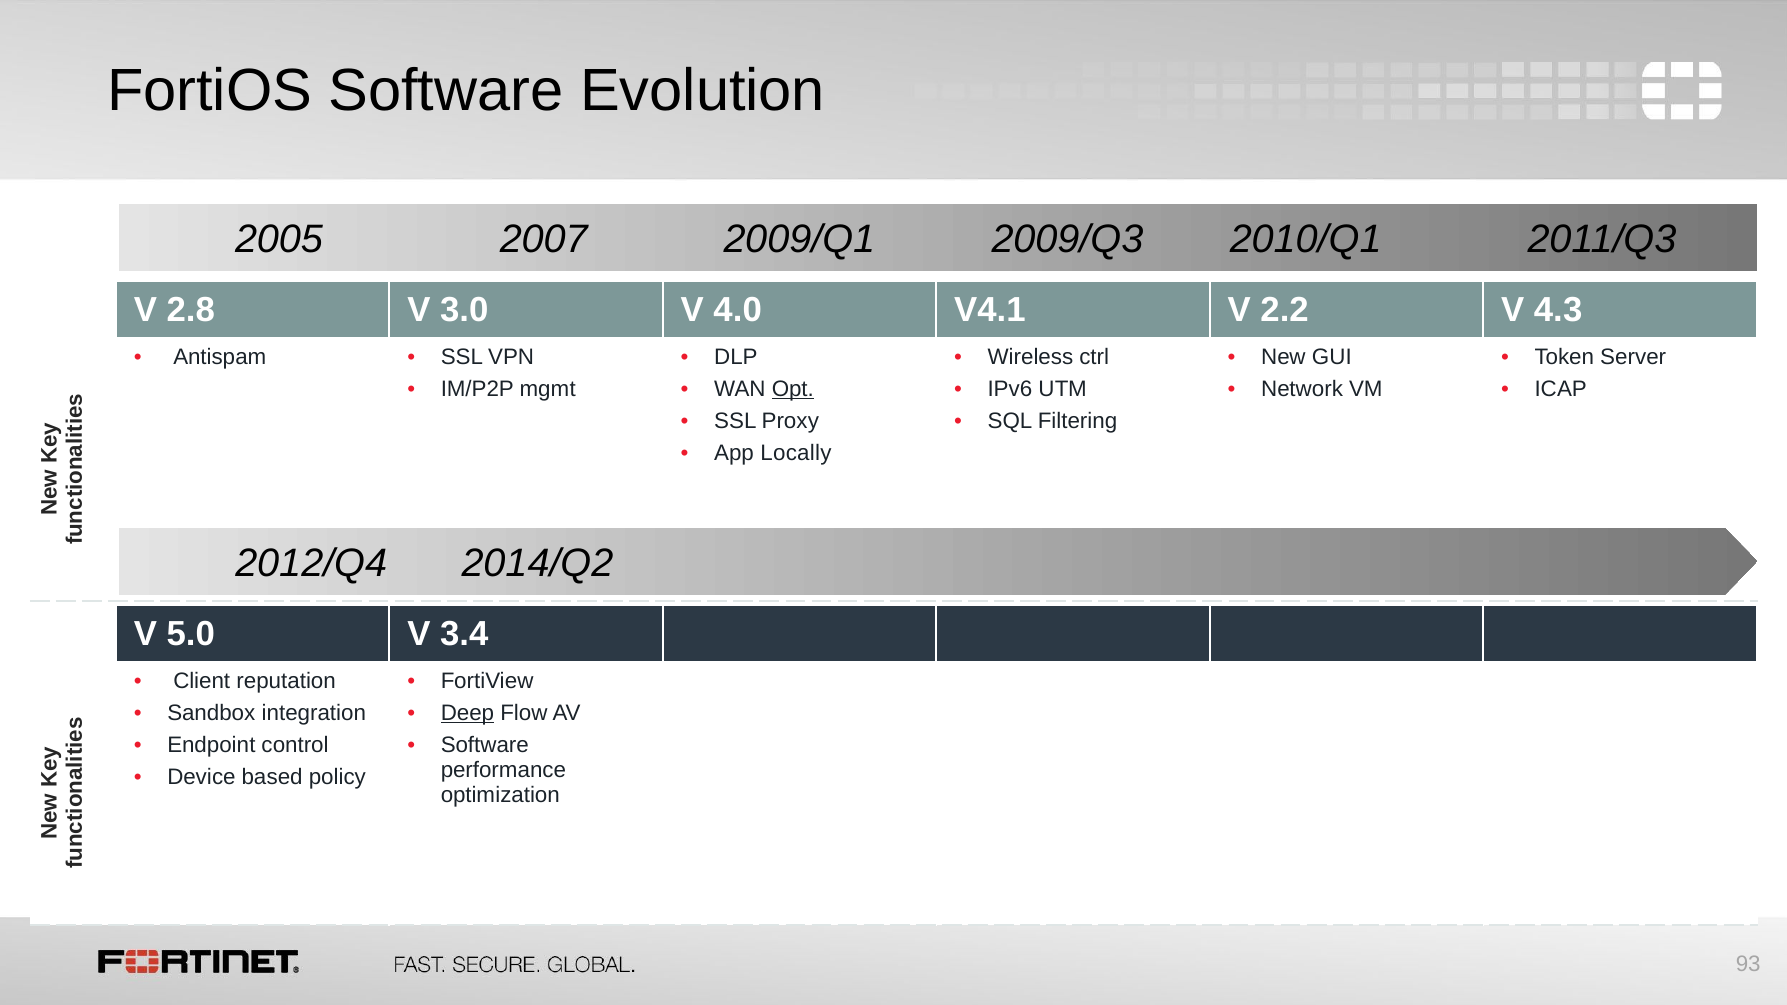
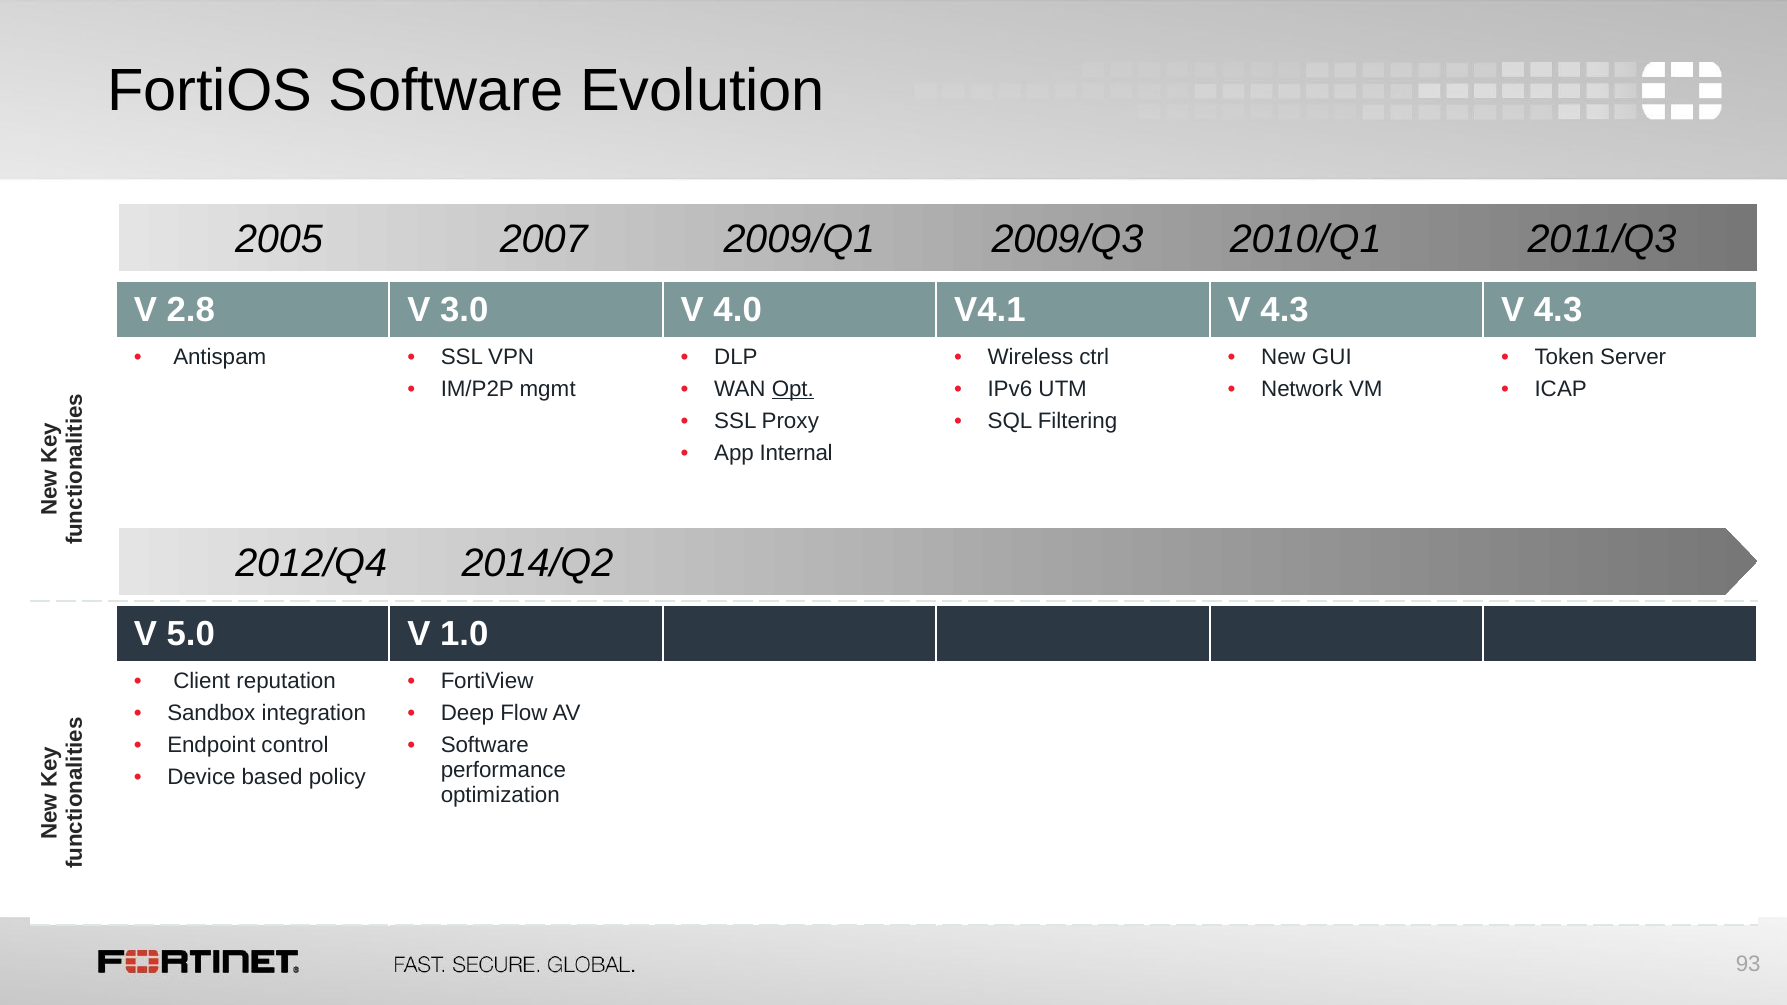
V4.1 V 2.2: 2.2 -> 4.3 (1285, 310)
Locally: Locally -> Internal (796, 454)
3.4: 3.4 -> 1.0 (464, 634)
Deep underline: present -> none (467, 713)
